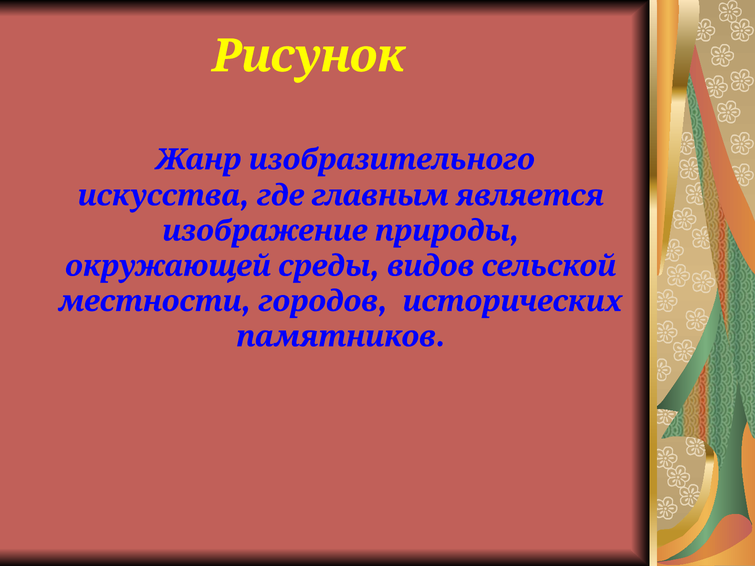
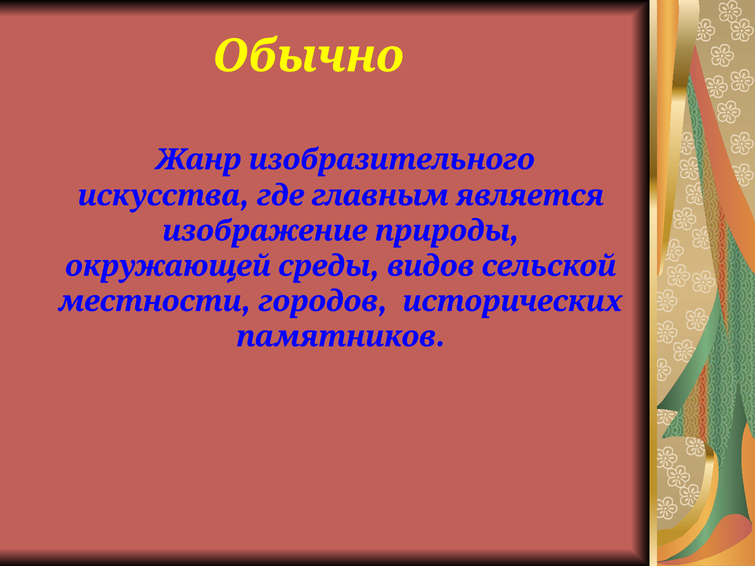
Рисунок: Рисунок -> Обычно (308, 56)
